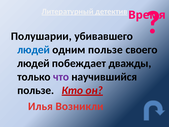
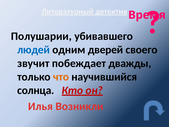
одним пользе: пользе -> дверей (105, 50)
людей: людей -> звучит (33, 63)
что colour: purple -> orange (61, 77)
пользе: пользе -> солнца (36, 90)
